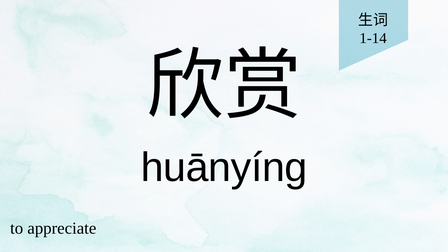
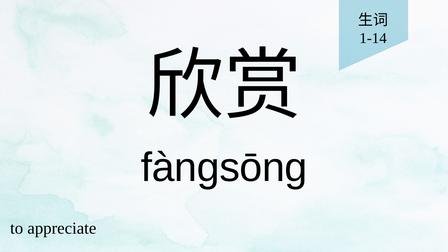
huānyíng: huānyíng -> fàngsōng (224, 167)
